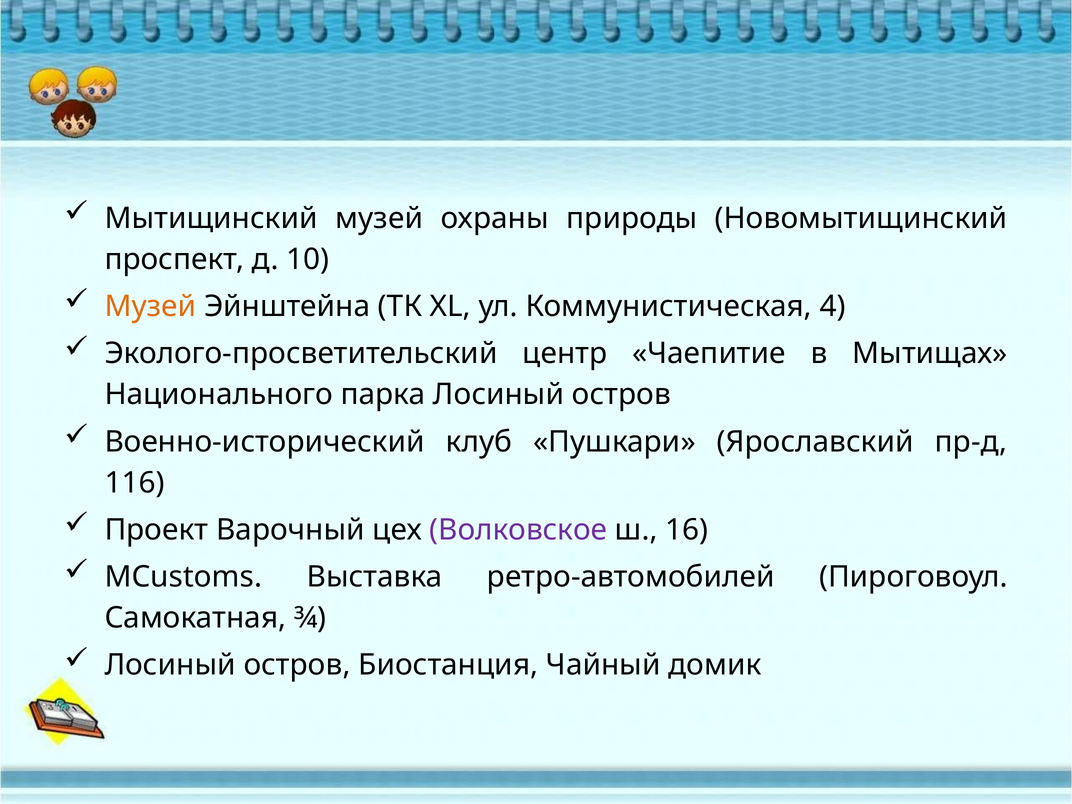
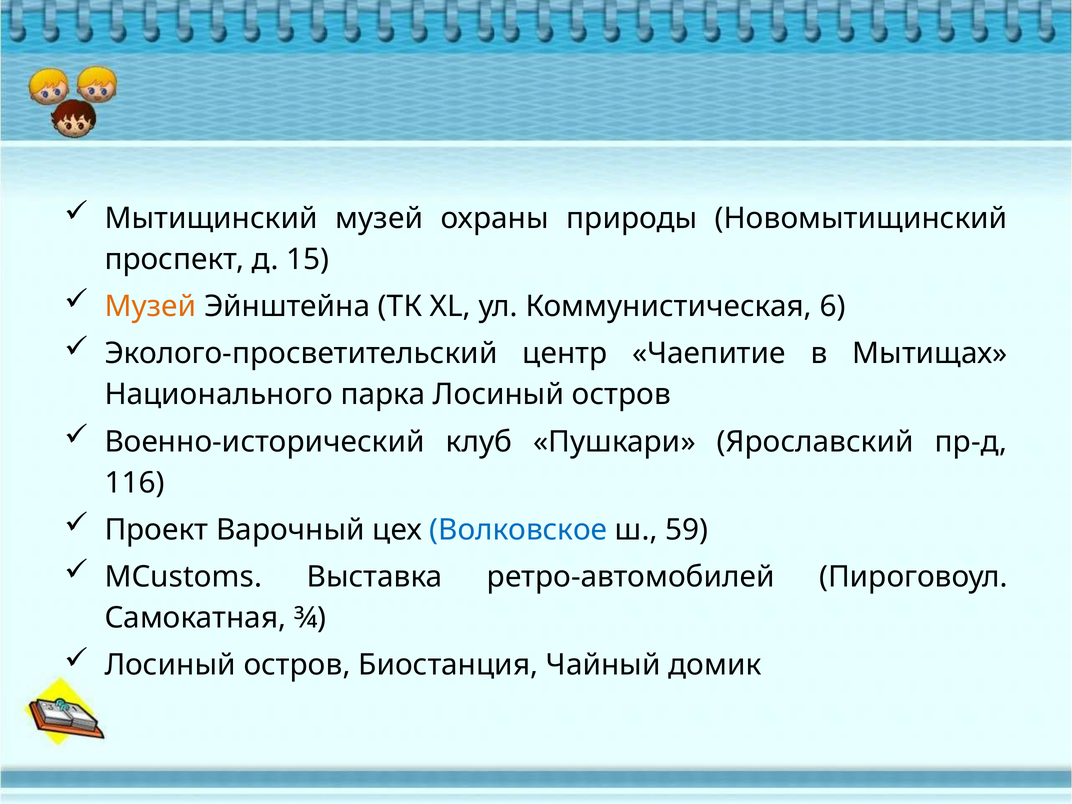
10: 10 -> 15 (308, 259)
4: 4 -> 6 (833, 306)
Волковское colour: purple -> blue (518, 530)
16: 16 -> 59 (687, 530)
